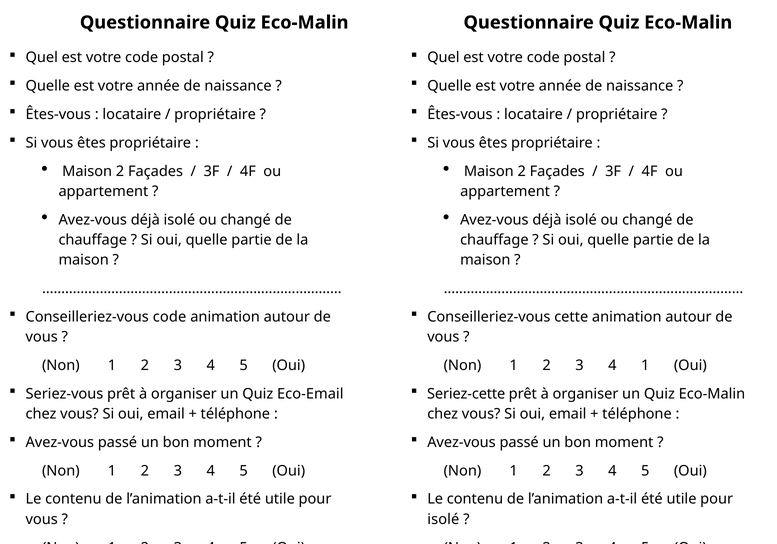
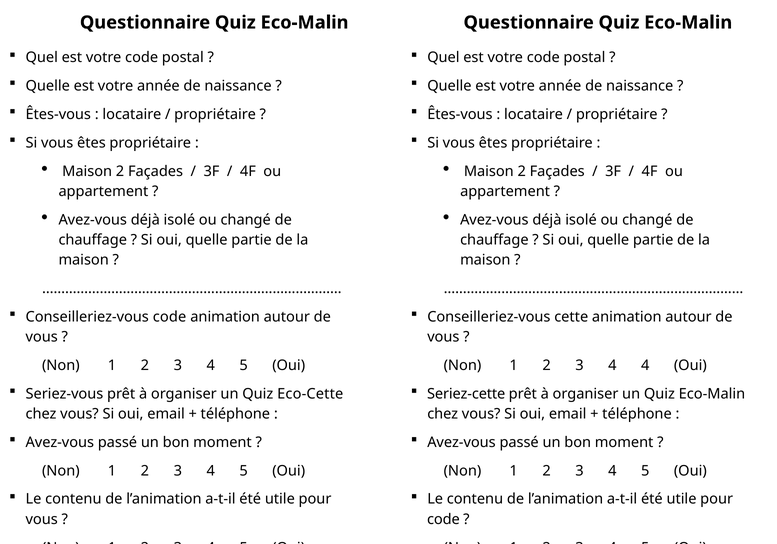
4 1: 1 -> 4 (645, 365)
Eco-Email: Eco-Email -> Eco-Cette (310, 394)
isolé: isolé -> code (443, 519)
